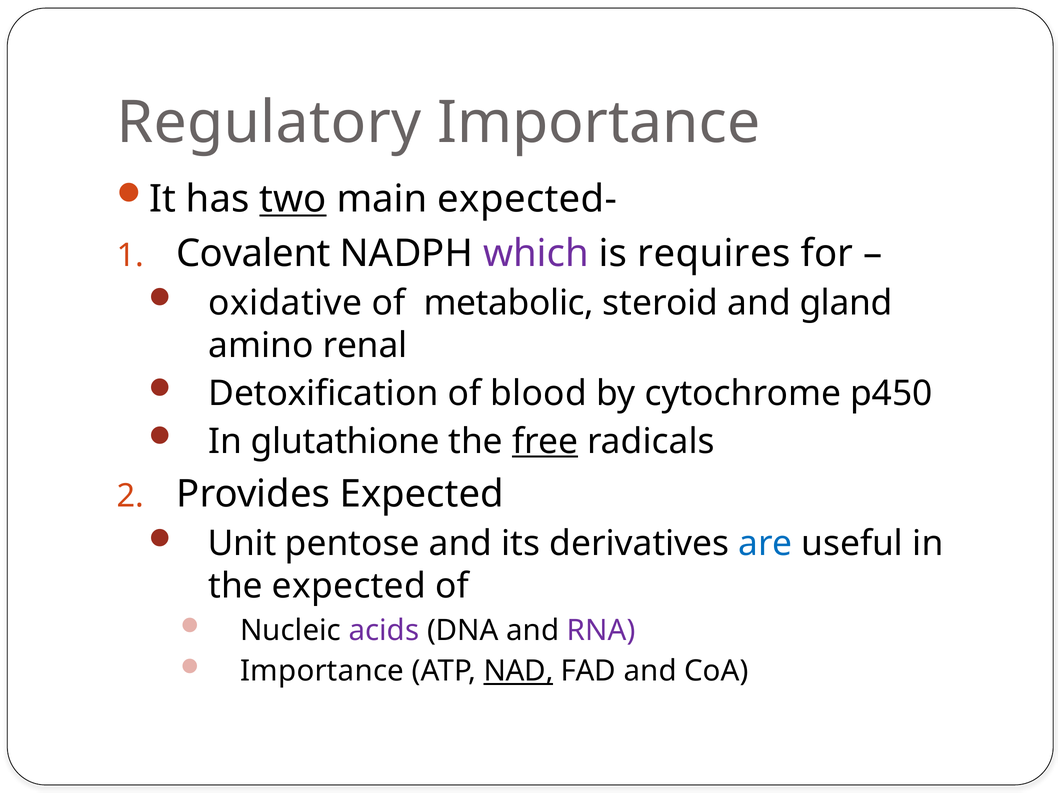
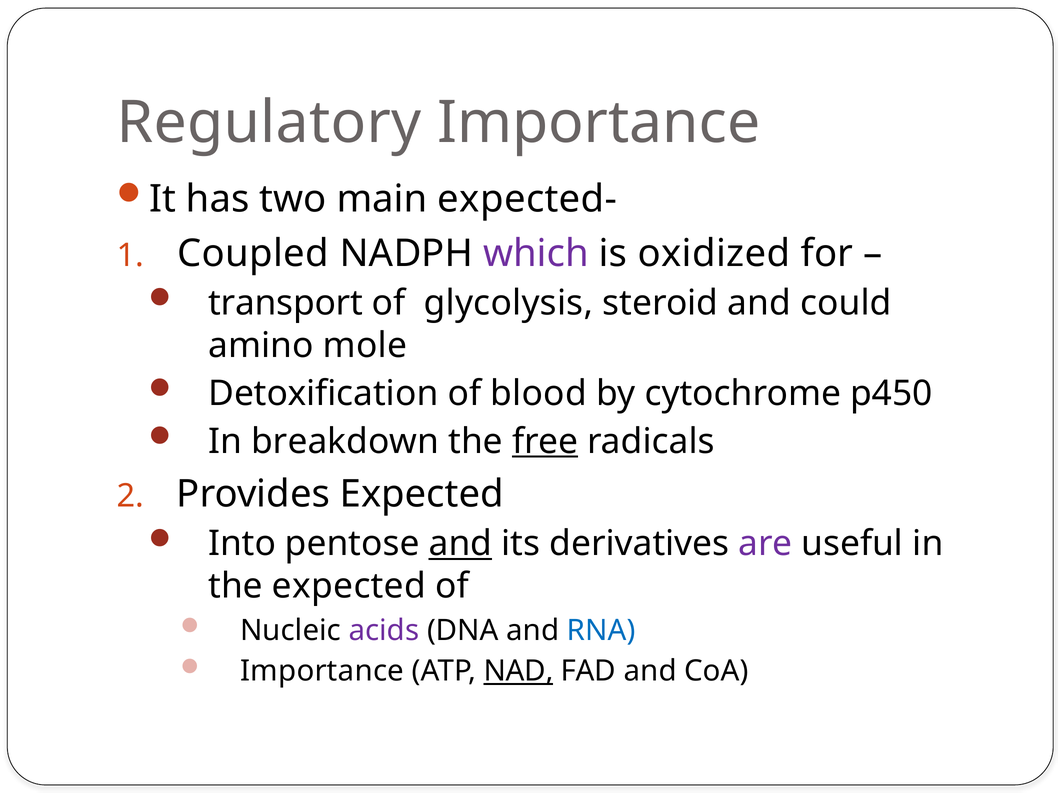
two underline: present -> none (293, 199)
Covalent: Covalent -> Coupled (253, 253)
requires: requires -> oxidized (714, 253)
oxidative: oxidative -> transport (286, 303)
metabolic: metabolic -> glycolysis (508, 303)
gland: gland -> could (846, 303)
renal: renal -> mole (365, 345)
glutathione: glutathione -> breakdown (345, 441)
Unit: Unit -> Into (242, 544)
and underline: none -> present (460, 544)
are colour: blue -> purple (765, 544)
RNA colour: purple -> blue (601, 630)
